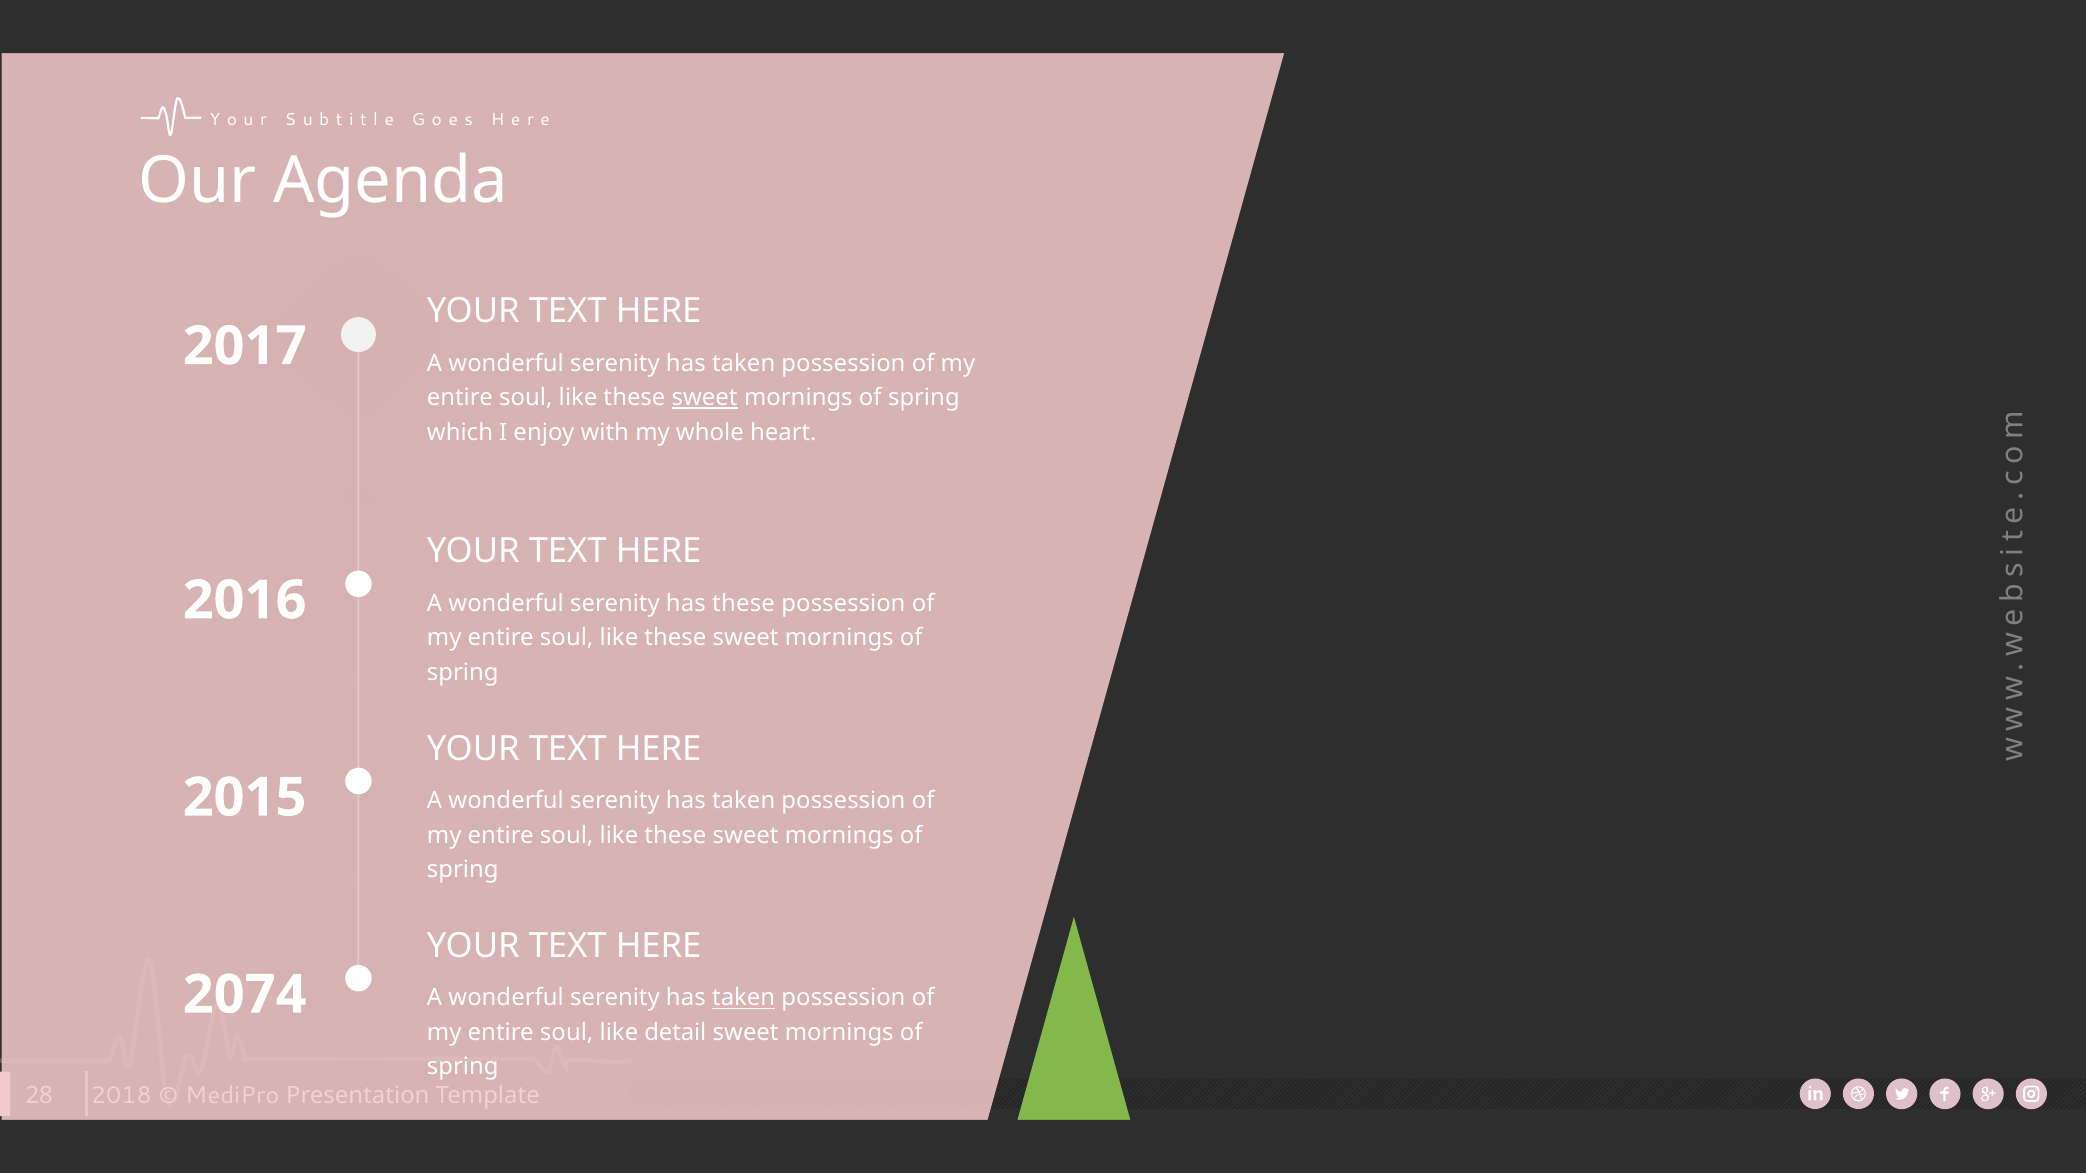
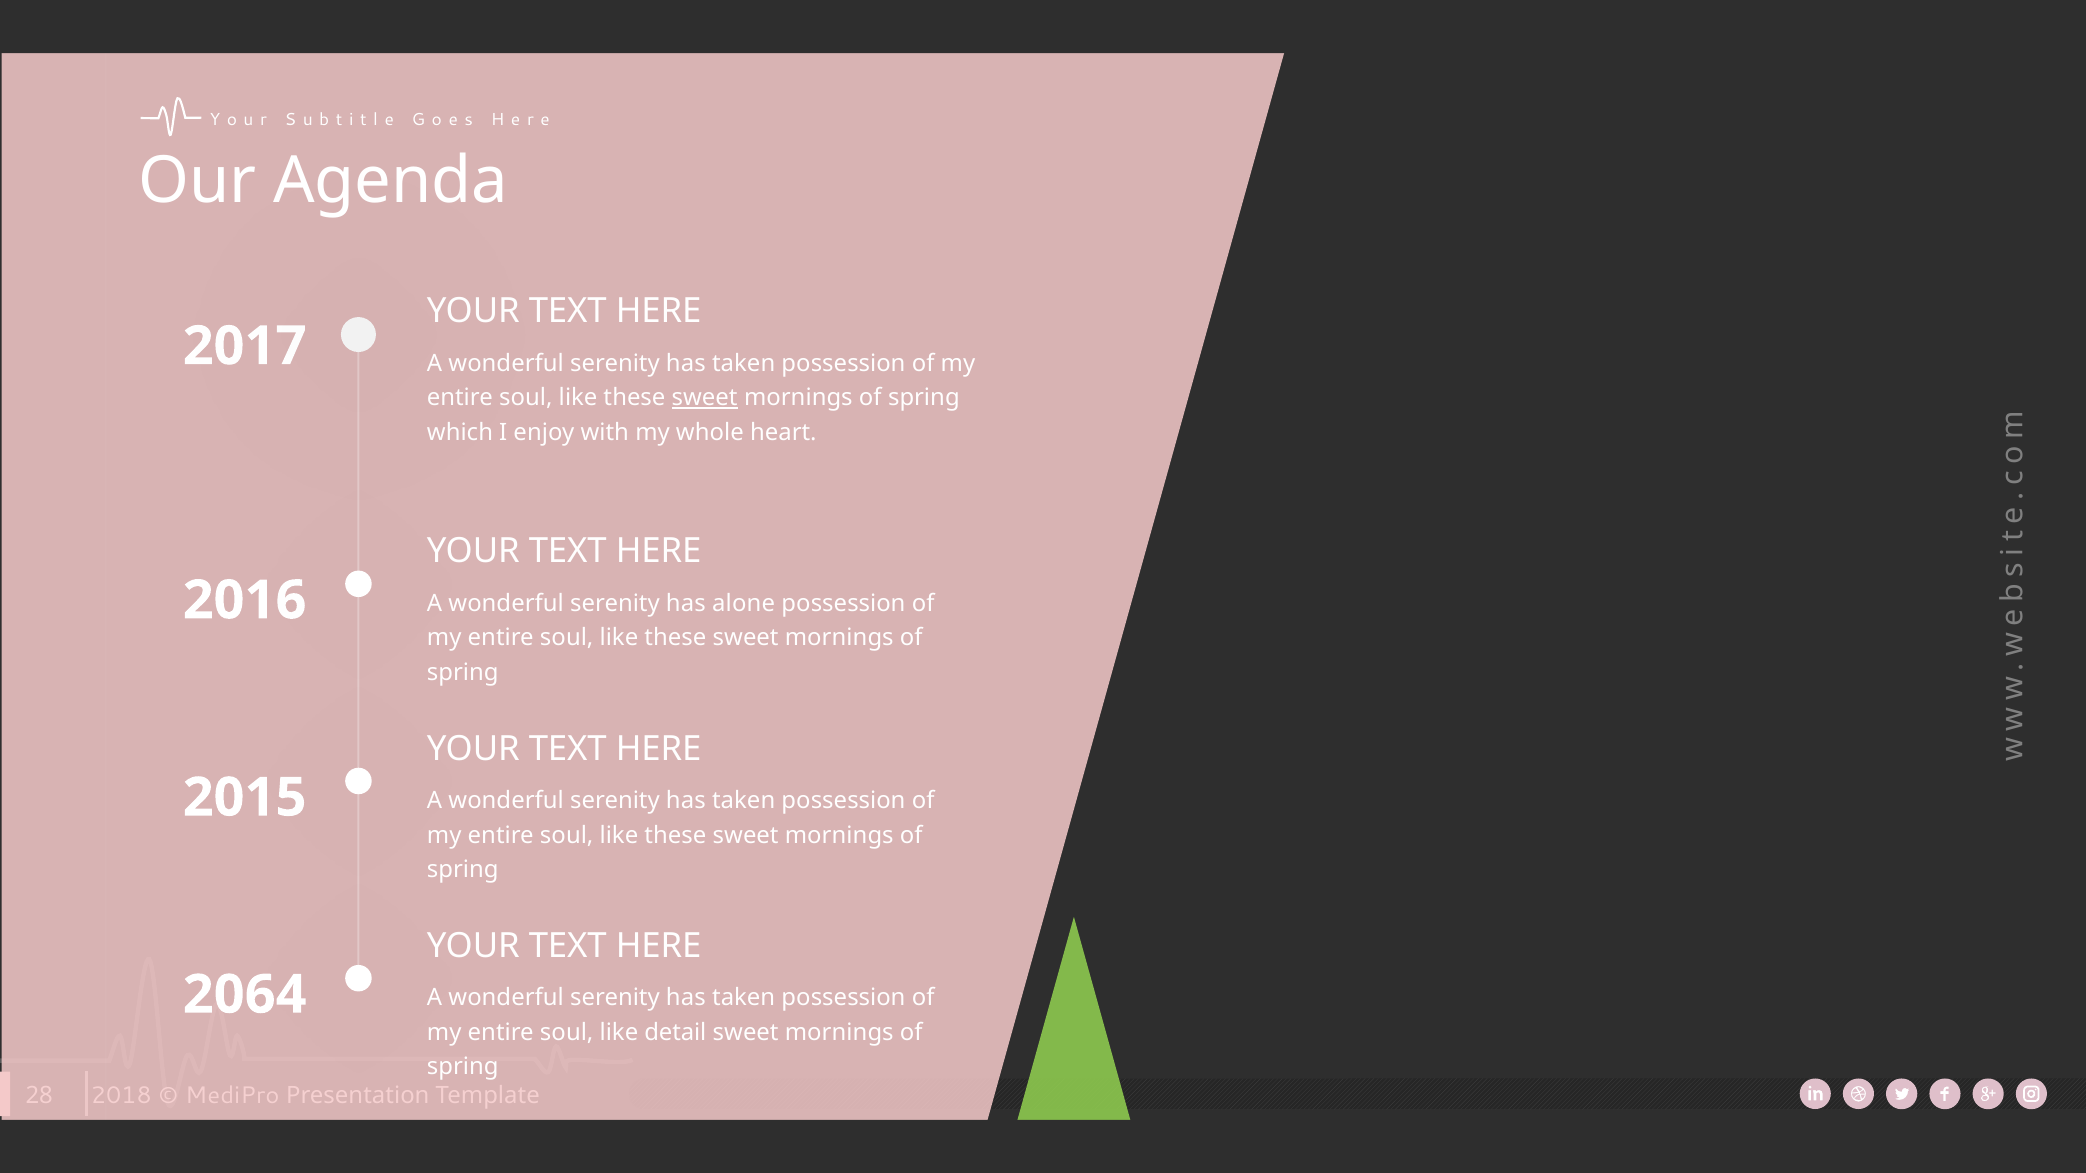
has these: these -> alone (744, 604)
2074: 2074 -> 2064 (245, 995)
taken underline: present -> none (744, 998)
